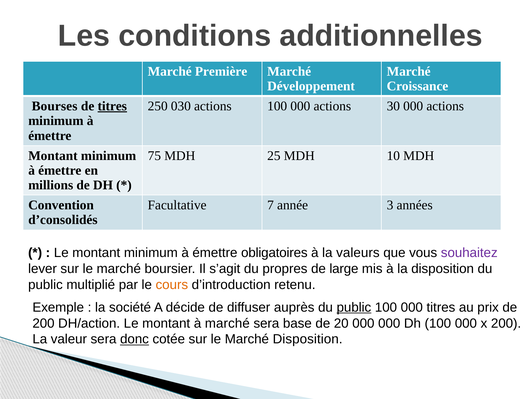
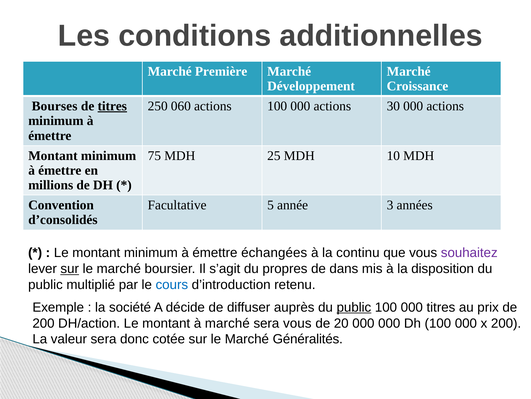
030: 030 -> 060 (181, 106)
7: 7 -> 5 (271, 205)
obligatoires: obligatoires -> échangées (274, 252)
valeurs: valeurs -> continu (358, 252)
sur underline: none -> present (70, 268)
large: large -> dans (344, 268)
cours colour: orange -> blue (172, 284)
sera base: base -> vous (297, 323)
donc underline: present -> none (134, 339)
Marché Disposition: Disposition -> Généralités (308, 339)
